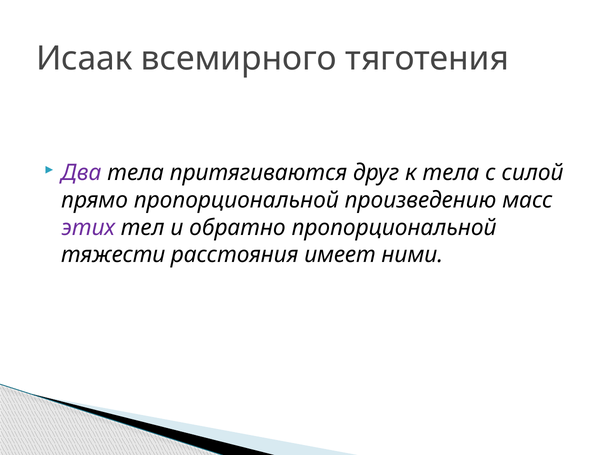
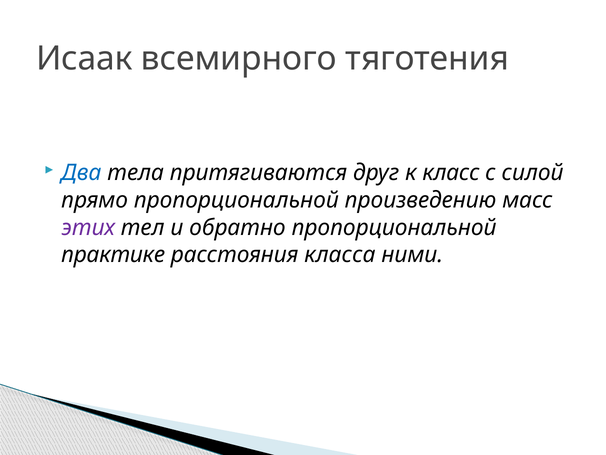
Два colour: purple -> blue (81, 173)
к тела: тела -> класс (451, 173)
тяжести: тяжести -> практике (113, 255)
имеет: имеет -> класса (340, 255)
